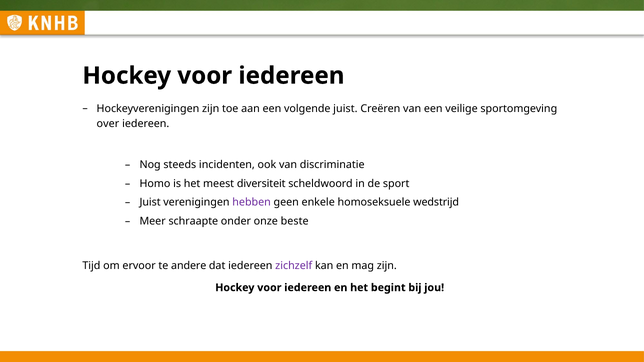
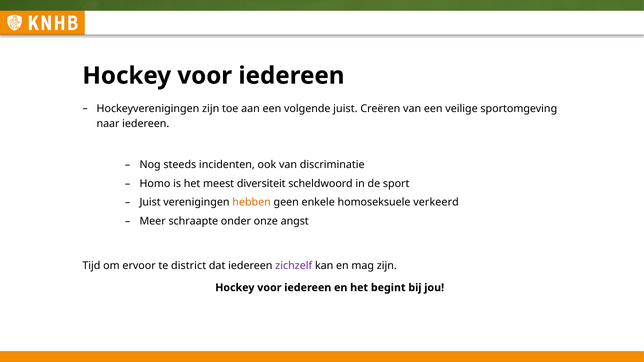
over: over -> naar (108, 124)
hebben colour: purple -> orange (252, 203)
wedstrijd: wedstrijd -> verkeerd (436, 203)
beste: beste -> angst (295, 221)
andere: andere -> district (189, 266)
